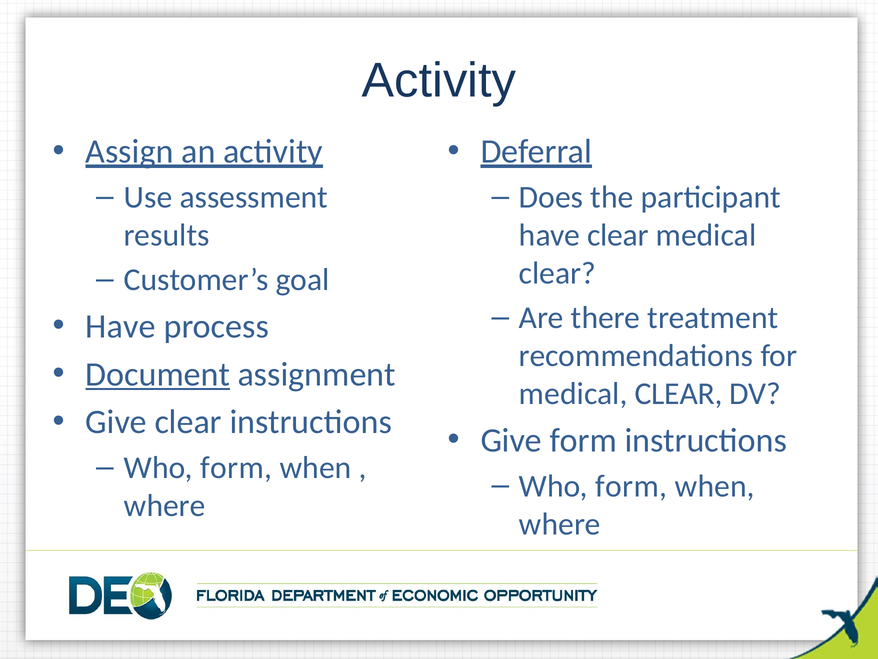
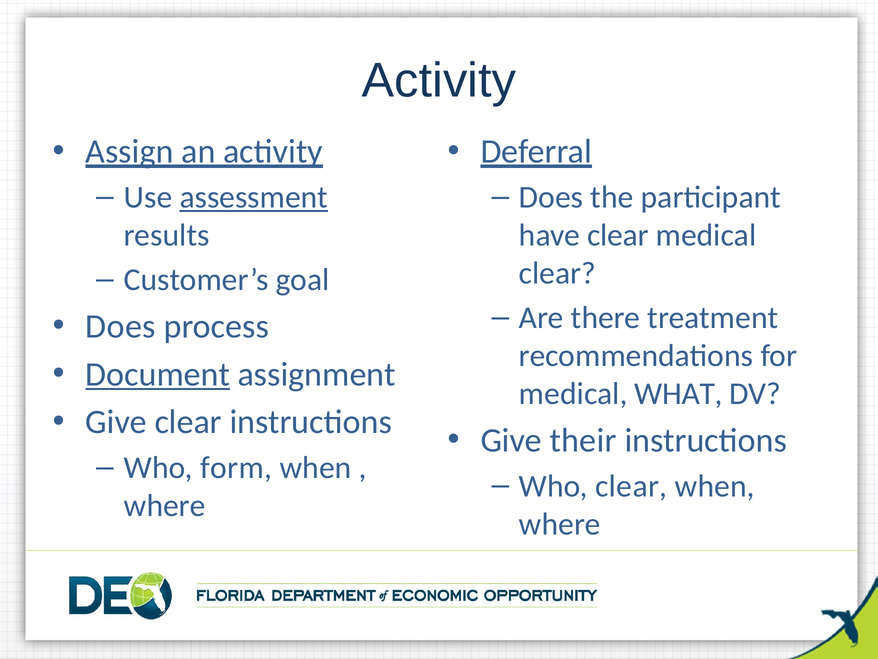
assessment underline: none -> present (254, 197)
Have: Have -> Does (121, 326)
CLEAR: CLEAR -> WHAT (679, 394)
Give form: form -> their (583, 440)
form: form -> clear (631, 486)
